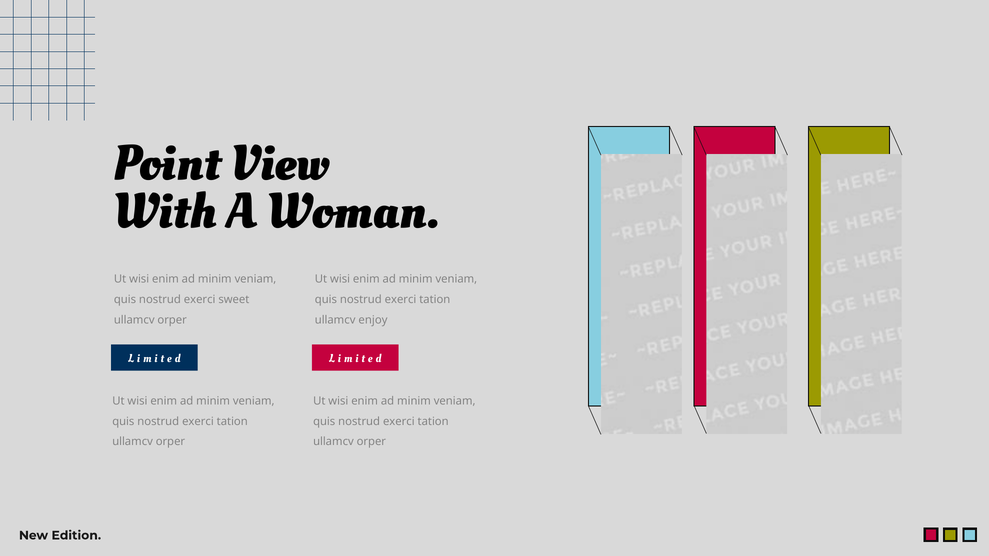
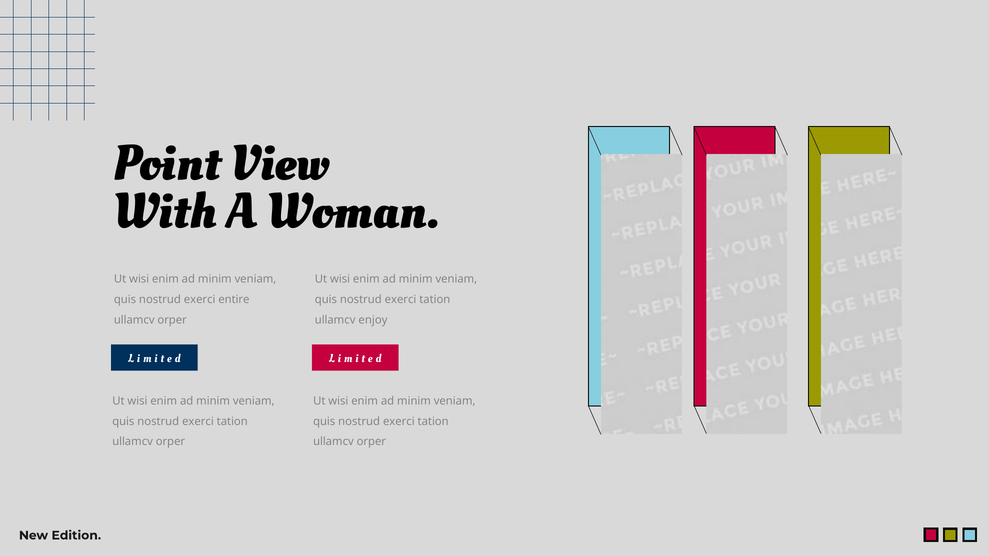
sweet: sweet -> entire (234, 300)
